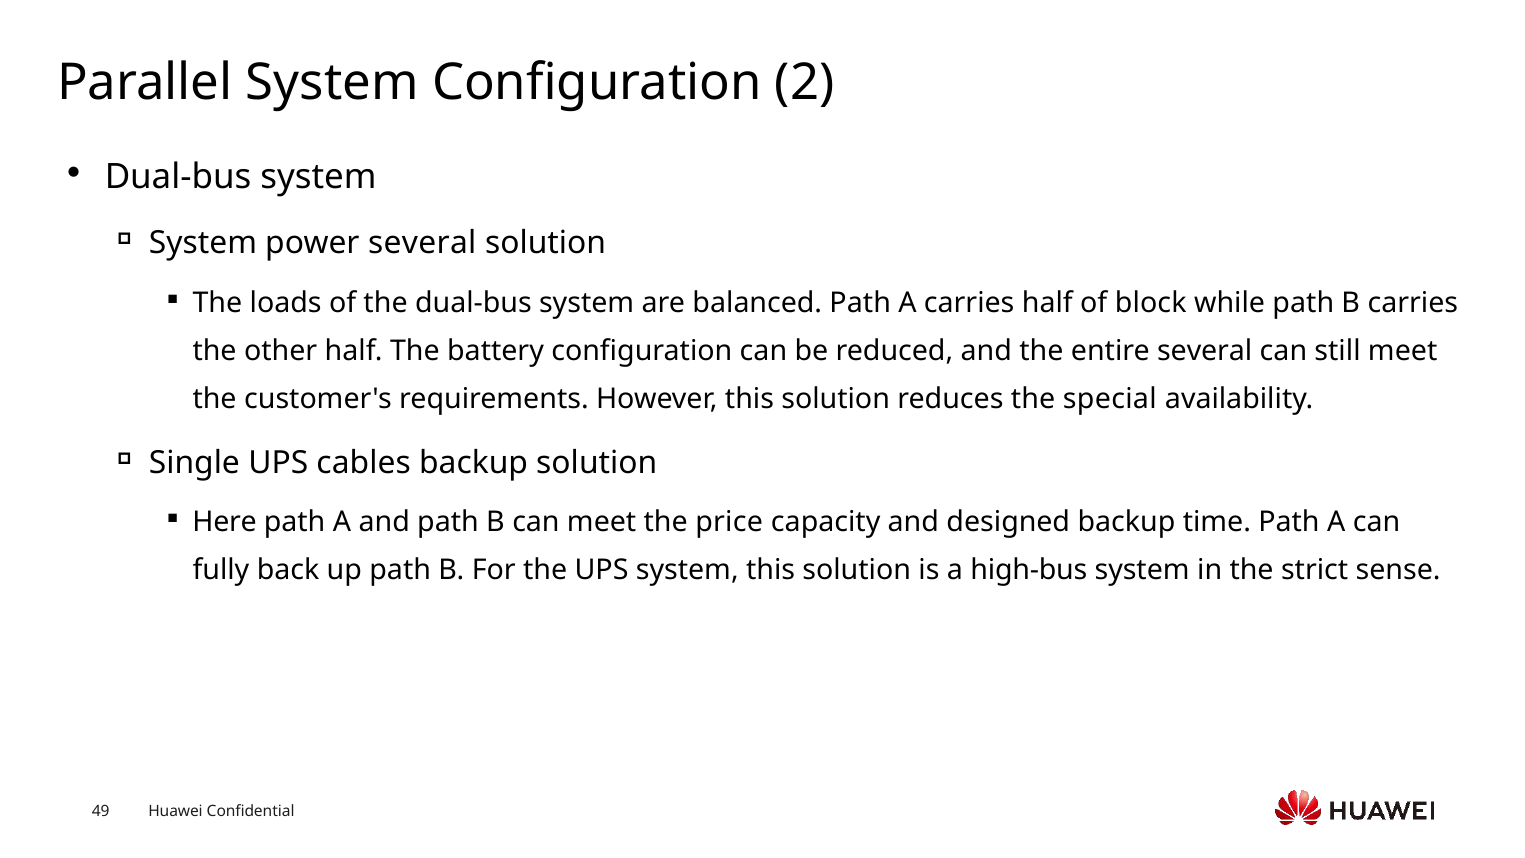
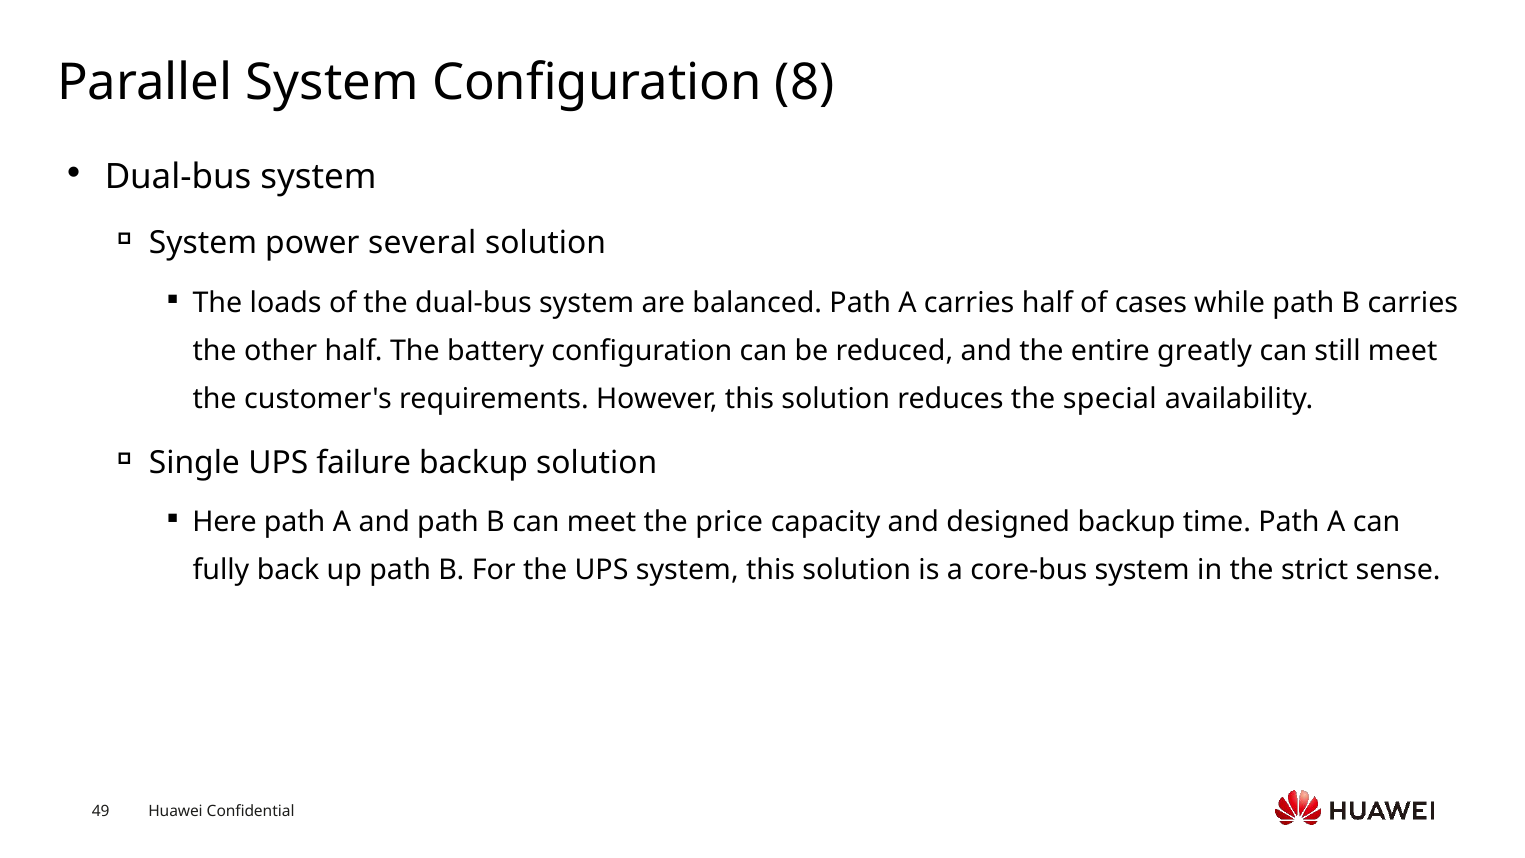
2: 2 -> 8 (805, 83)
block: block -> cases (1151, 303)
entire several: several -> greatly (1205, 351)
cables: cables -> failure (364, 462)
high-bus: high-bus -> core-bus (1029, 570)
